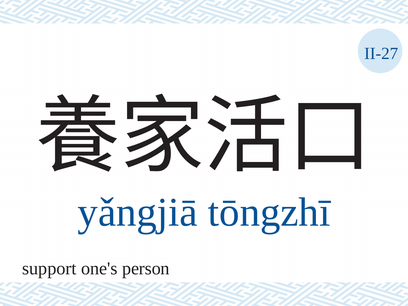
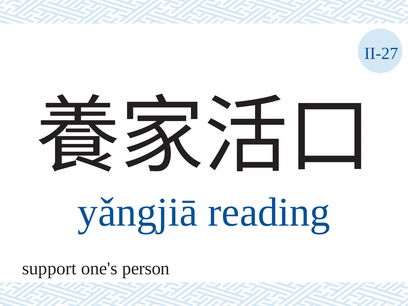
tōngzhī: tōngzhī -> reading (269, 213)
